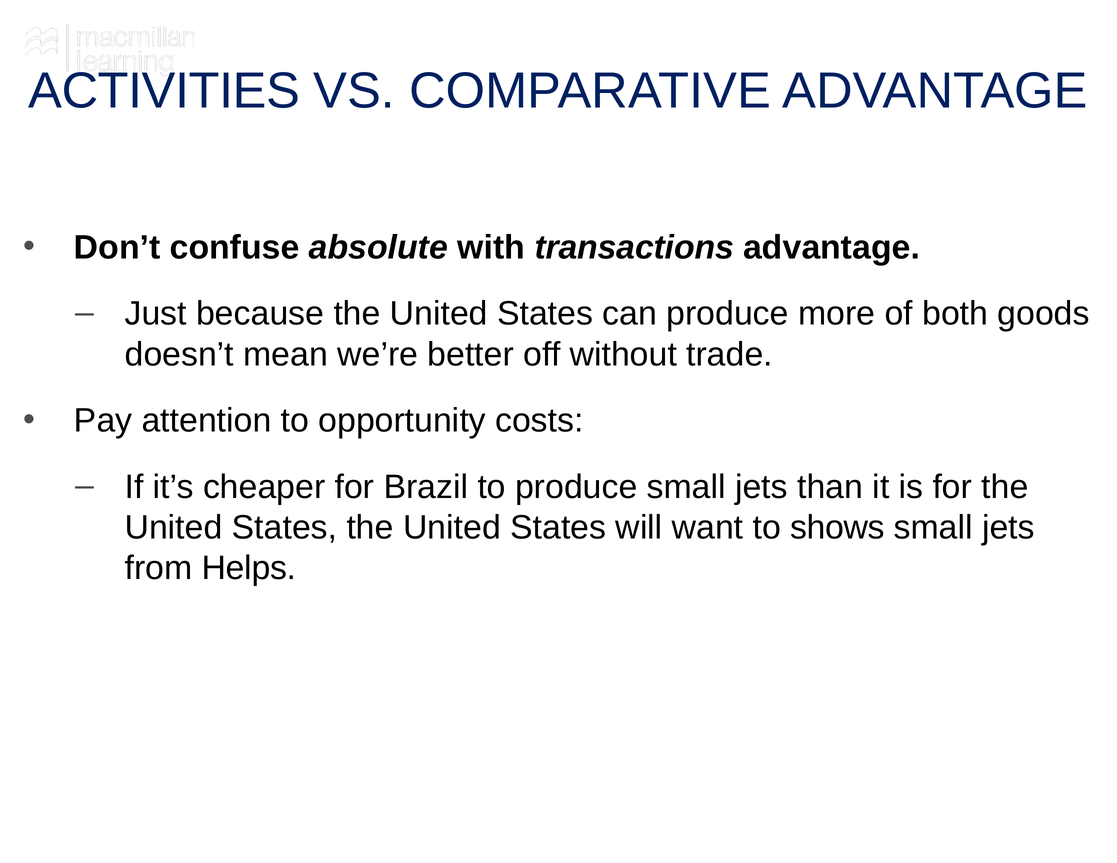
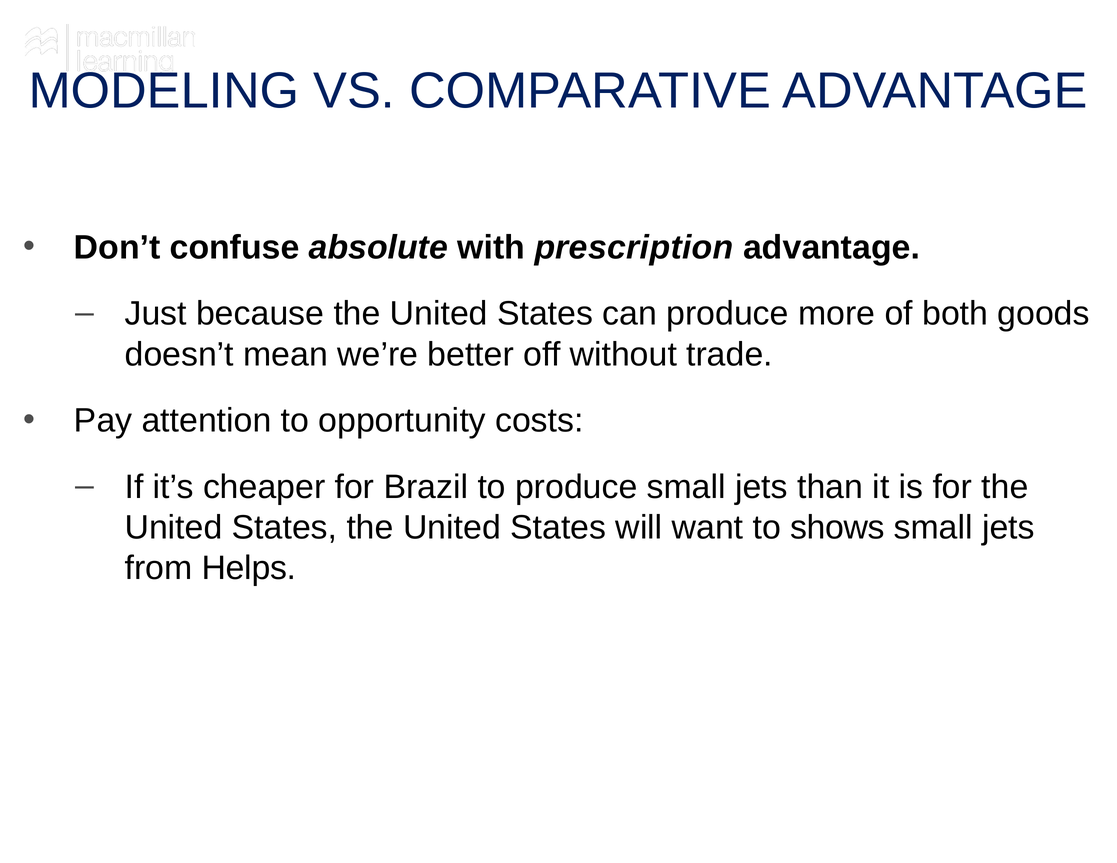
ACTIVITIES: ACTIVITIES -> MODELING (164, 91)
transactions: transactions -> prescription (634, 248)
